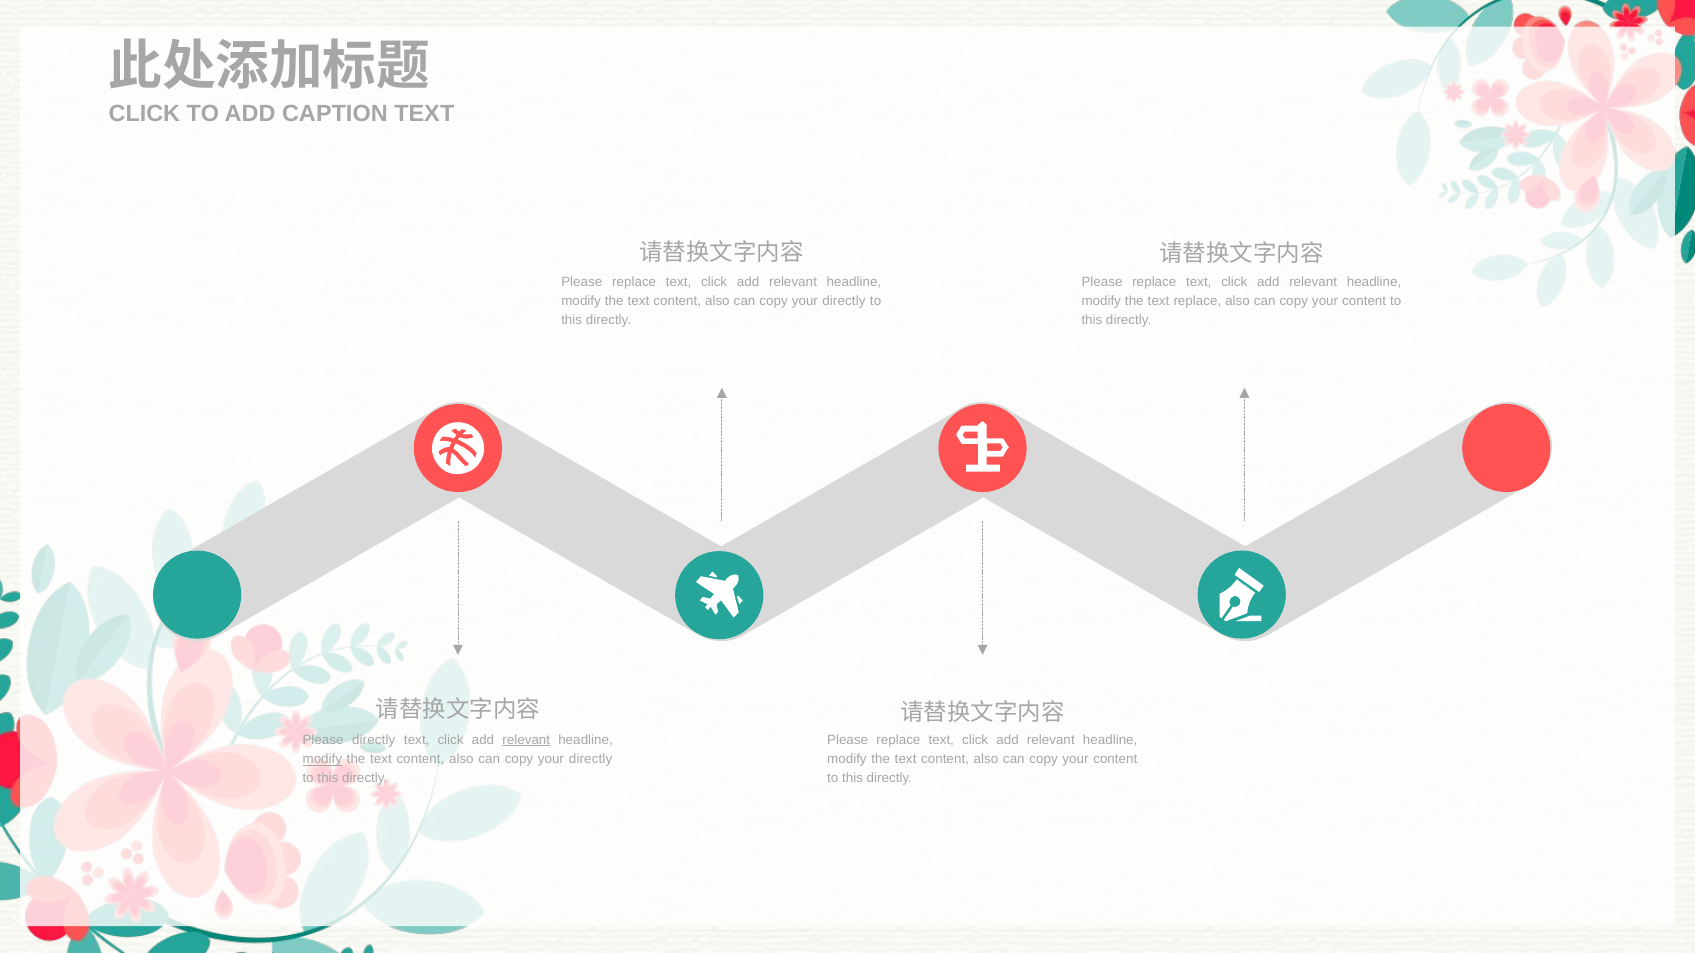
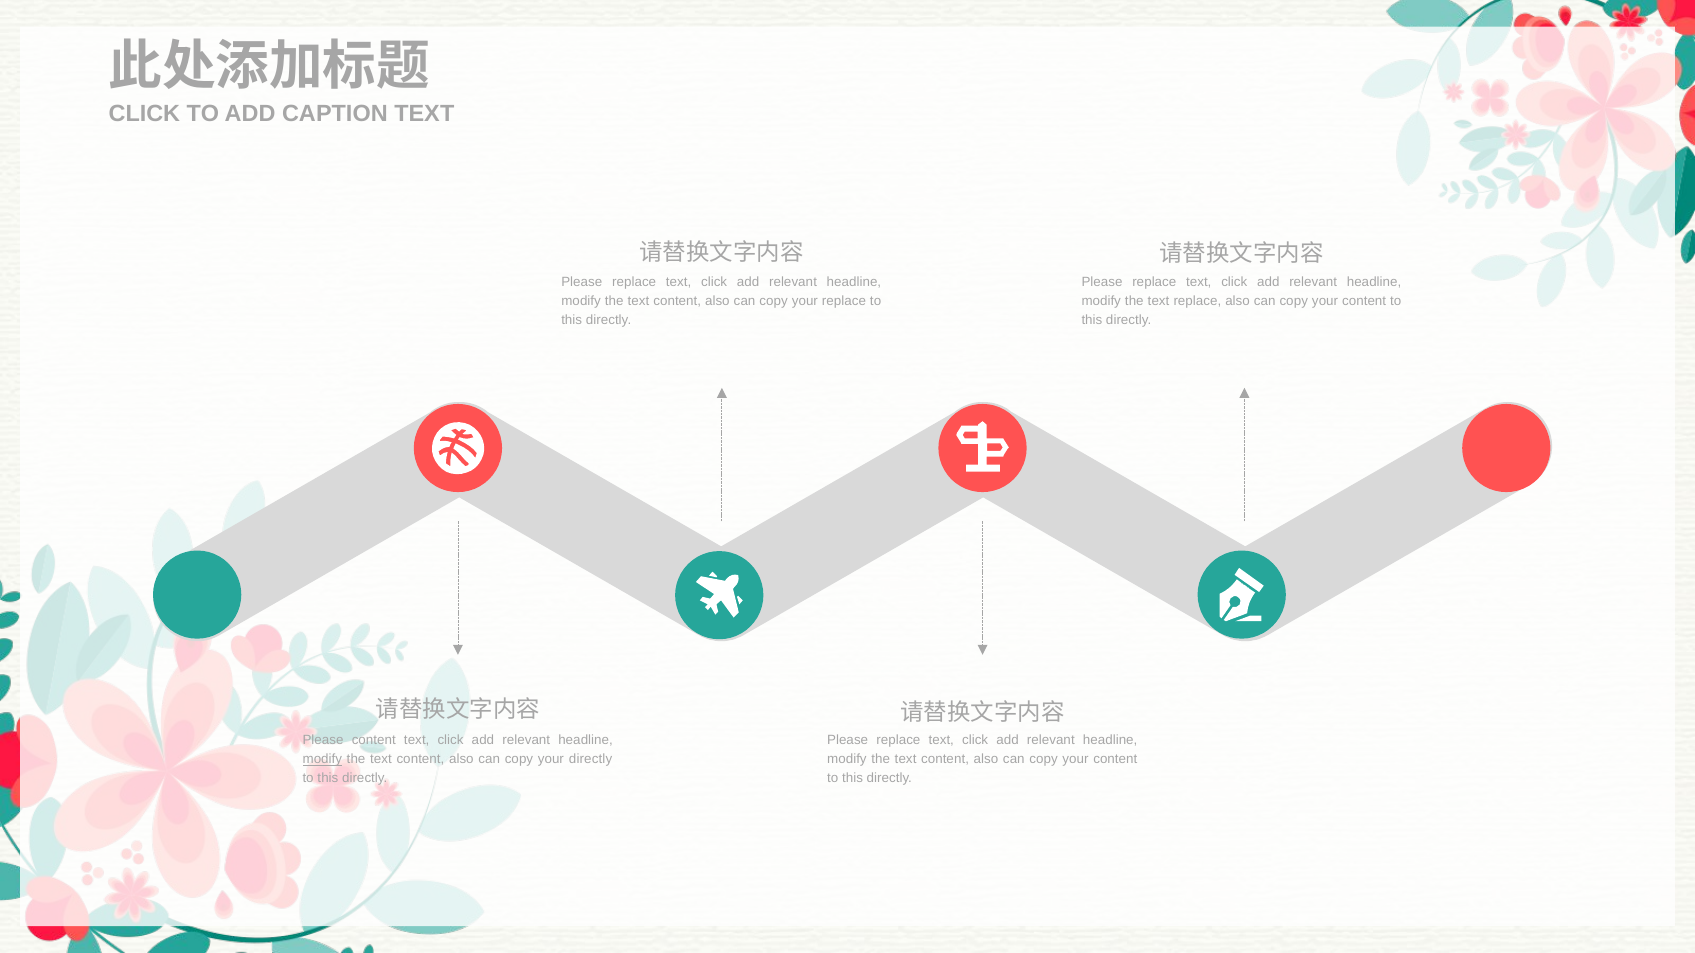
directly: directly -> replace (844, 301)
Please directly: directly -> content (374, 740)
relevant underline: present -> none (526, 740)
